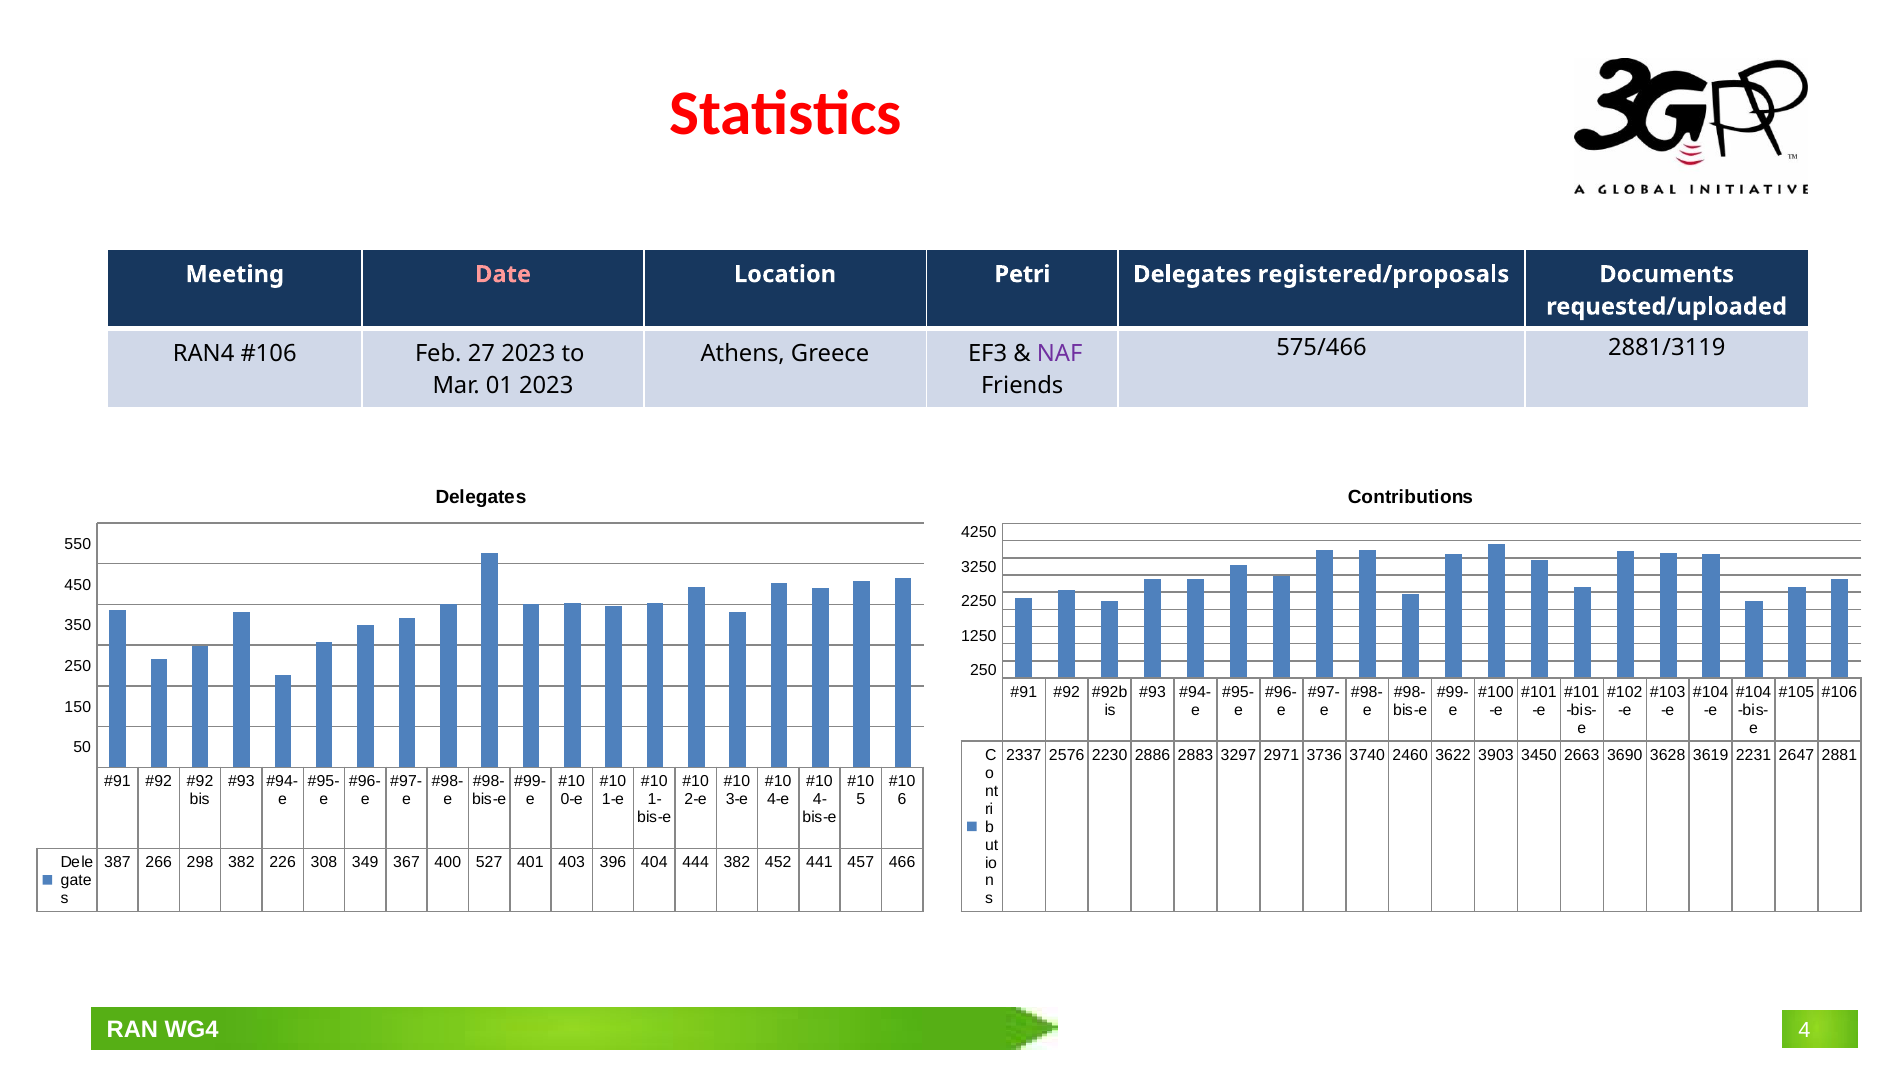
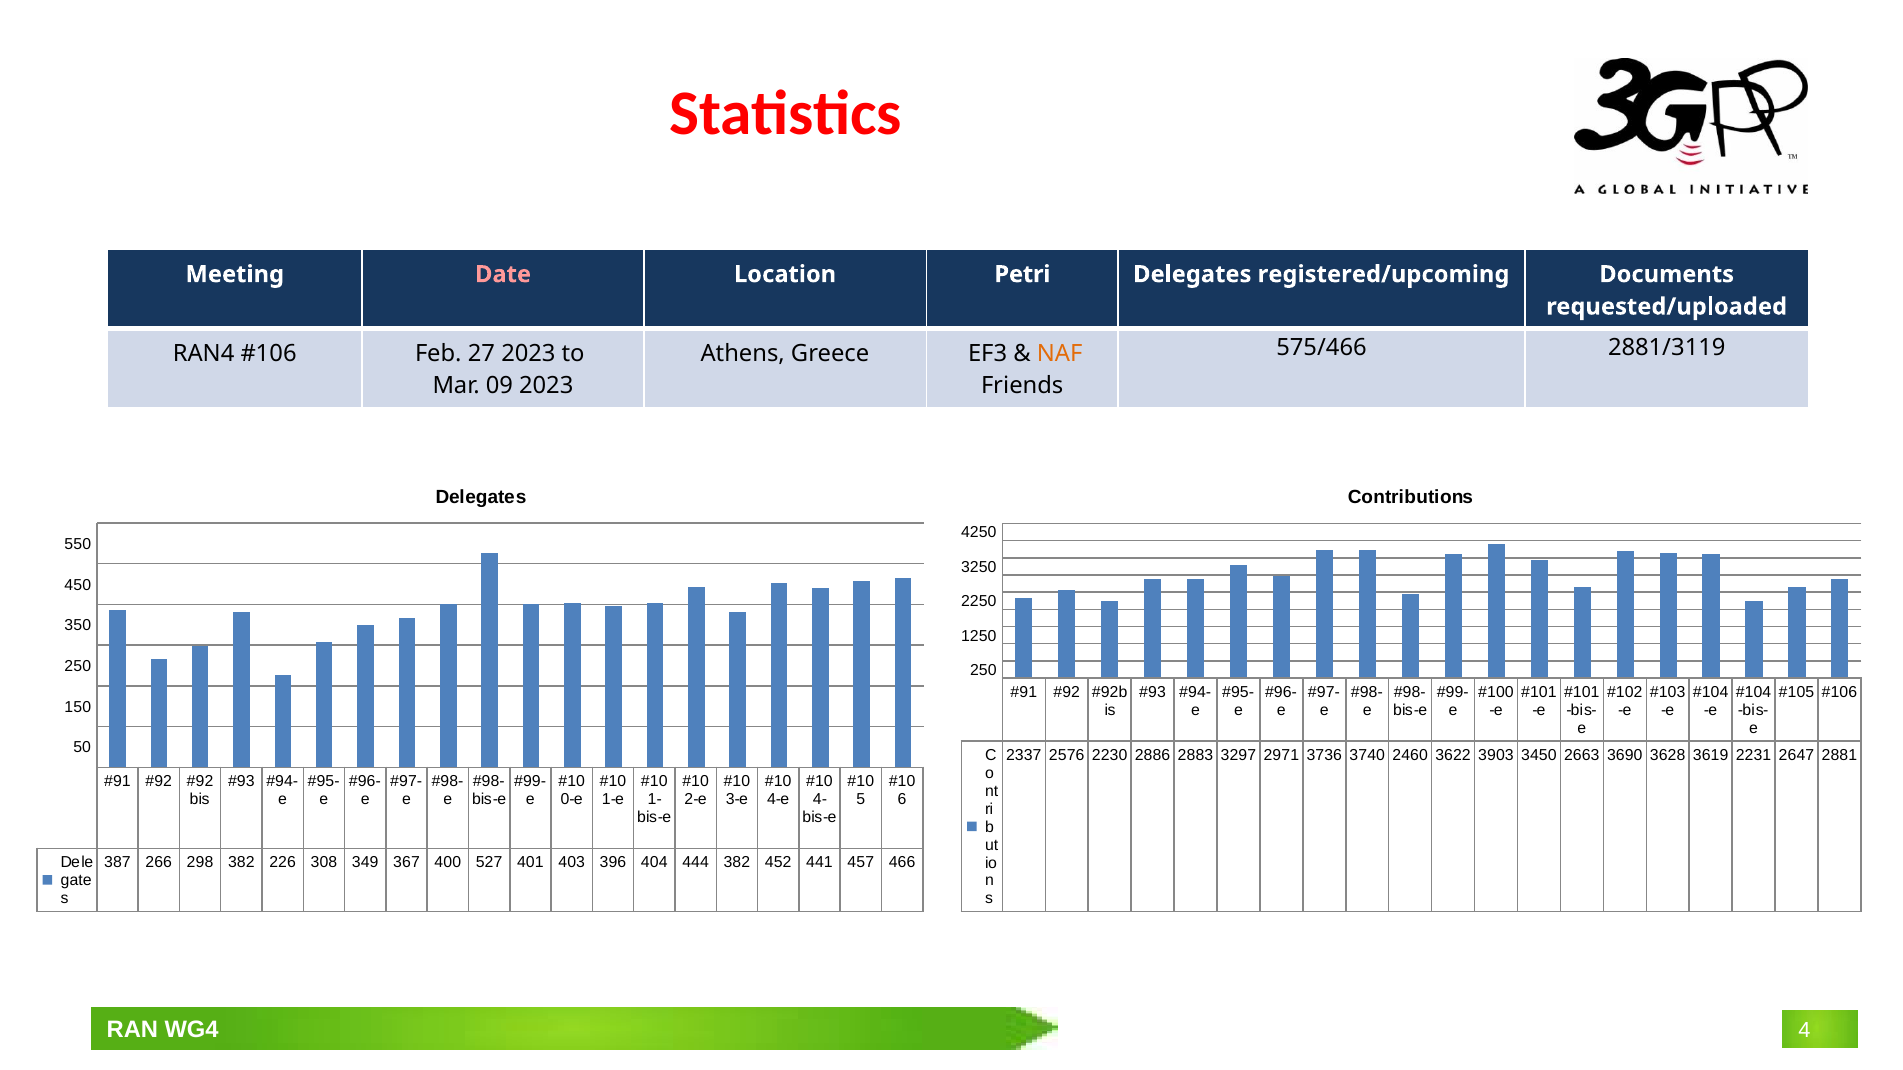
registered/proposals: registered/proposals -> registered/upcoming (1384, 274)
NAF colour: purple -> orange (1060, 354)
01: 01 -> 09 (499, 386)
